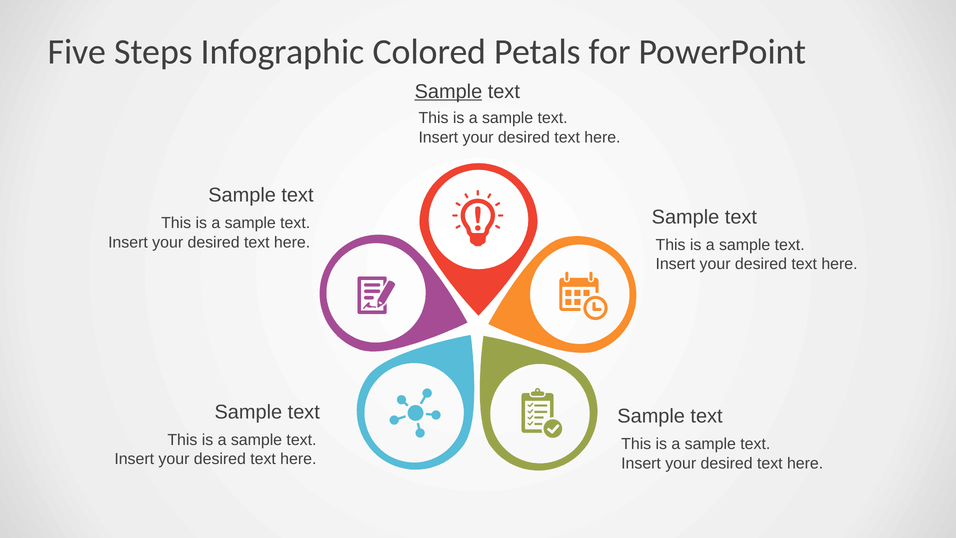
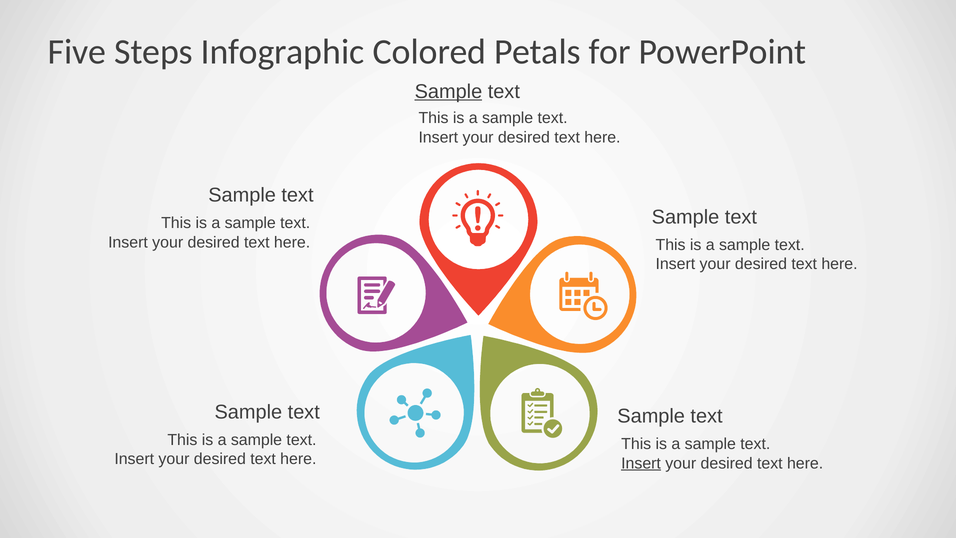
Insert underline: none -> present (641, 463)
